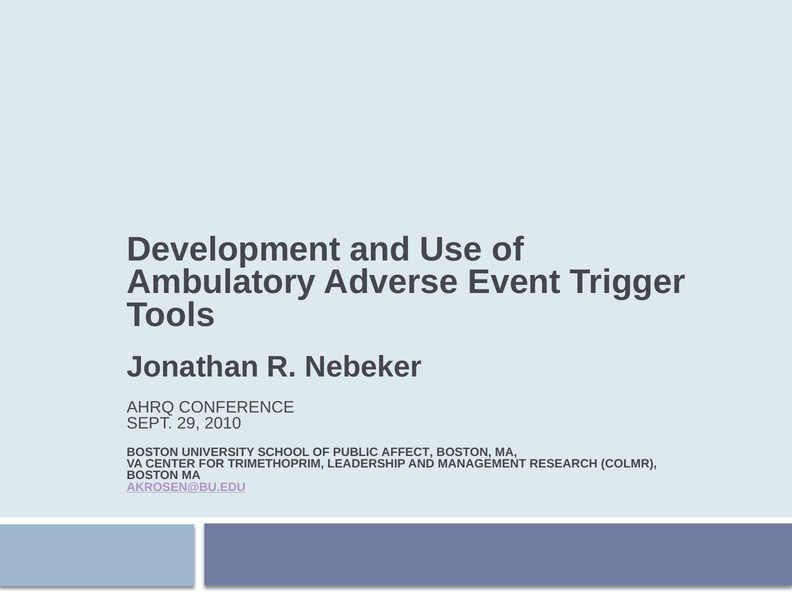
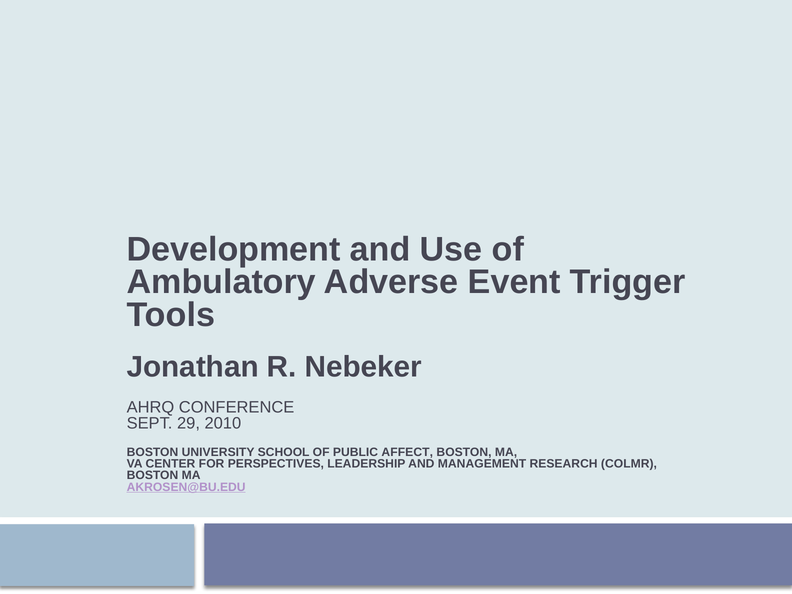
TRIMETHOPRIM: TRIMETHOPRIM -> PERSPECTIVES (276, 464)
